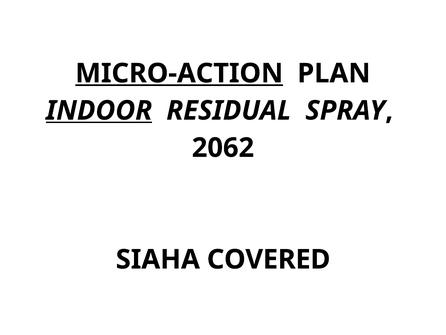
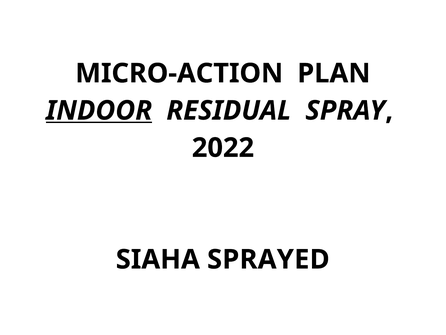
MICRO-ACTION underline: present -> none (179, 73)
2062: 2062 -> 2022 (223, 148)
COVERED: COVERED -> SPRAYED (268, 259)
